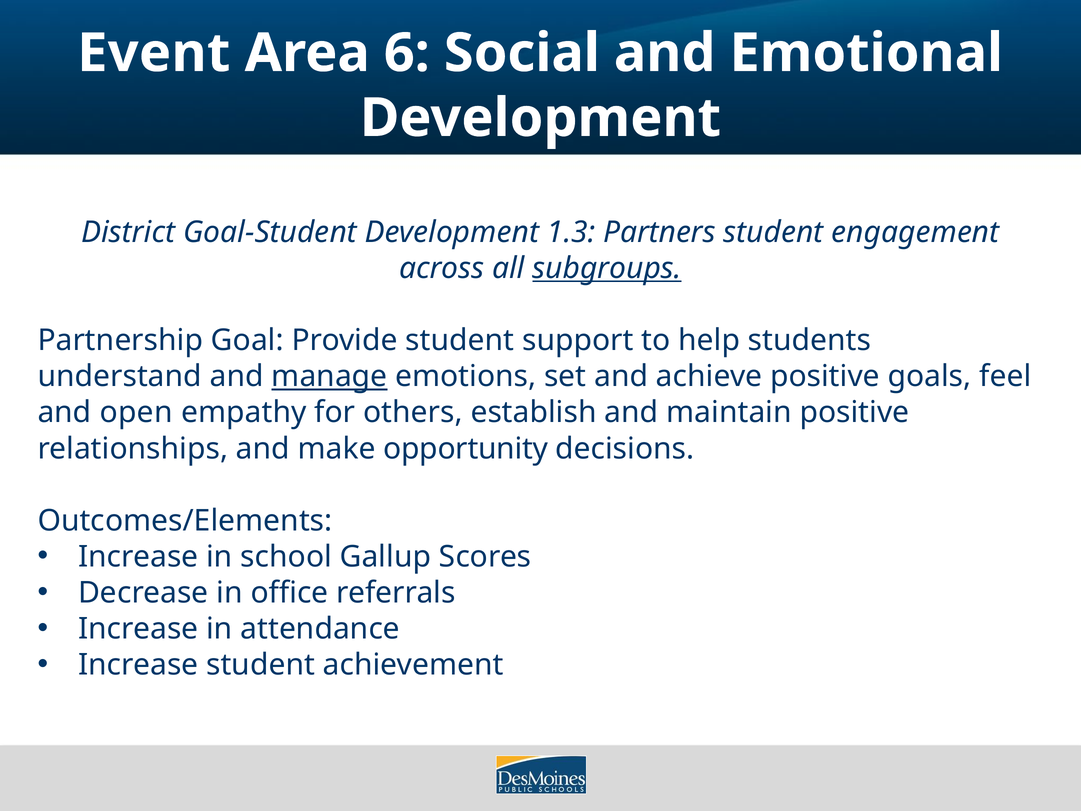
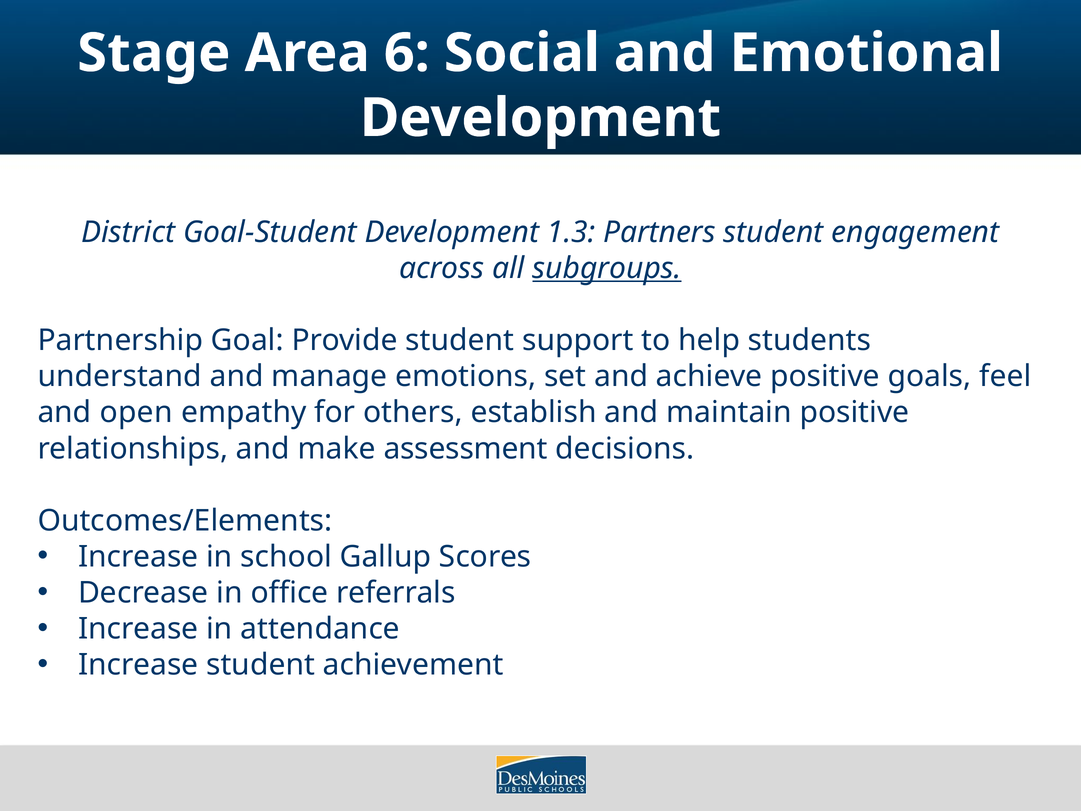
Event: Event -> Stage (154, 53)
manage underline: present -> none (329, 376)
opportunity: opportunity -> assessment (466, 448)
